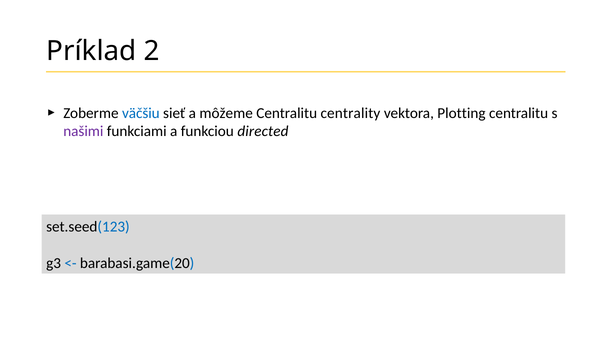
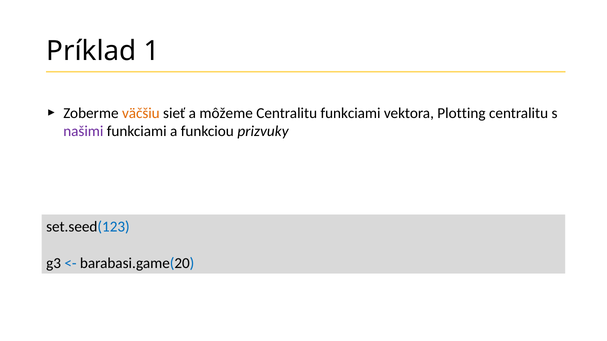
2: 2 -> 1 (152, 51)
väčšiu colour: blue -> orange (141, 113)
Centralitu centrality: centrality -> funkciami (351, 113)
directed: directed -> prizvuky (263, 131)
